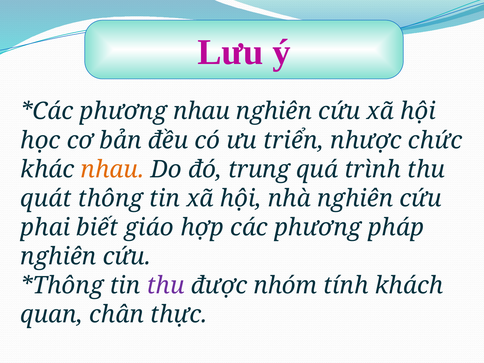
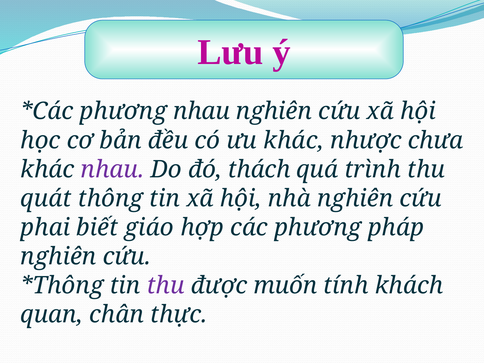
ưu triển: triển -> khác (293, 140)
chức: chức -> chưa (435, 140)
nhau colour: orange -> purple (112, 169)
trung: trung -> thách (259, 169)
nhóm: nhóm -> muốn (285, 286)
